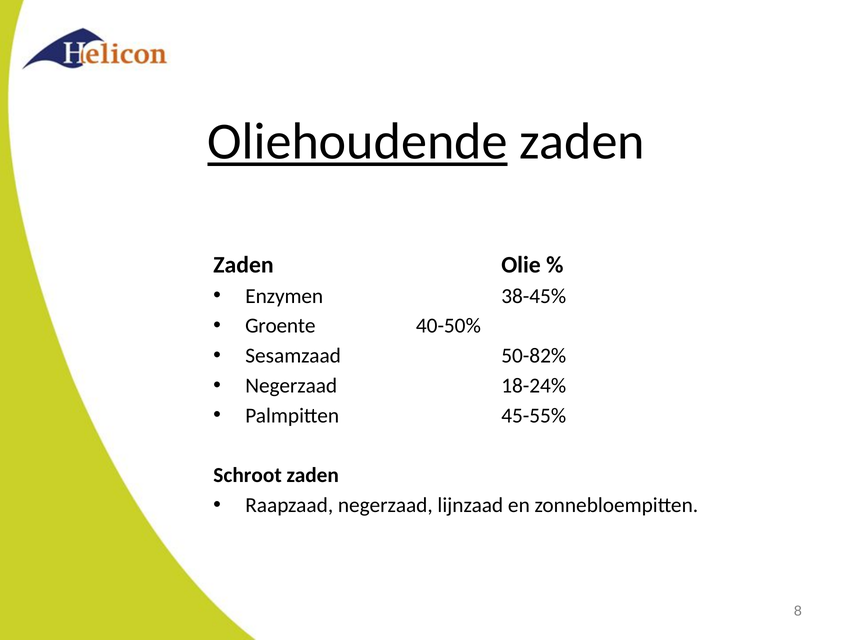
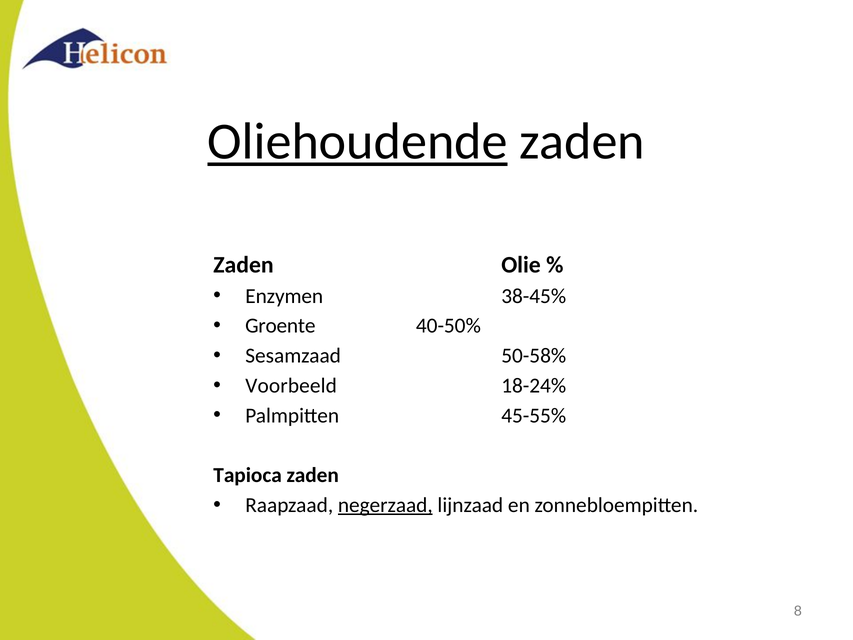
50-82%: 50-82% -> 50-58% (534, 356)
Negerzaad: Negerzaad -> Voorbeeld (291, 386)
Schroot: Schroot -> Tapioca (248, 475)
negerzaad underline: none -> present (385, 505)
